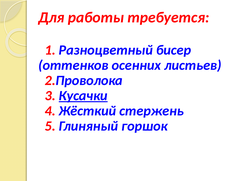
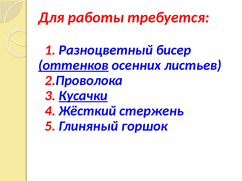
оттенков underline: none -> present (73, 65)
